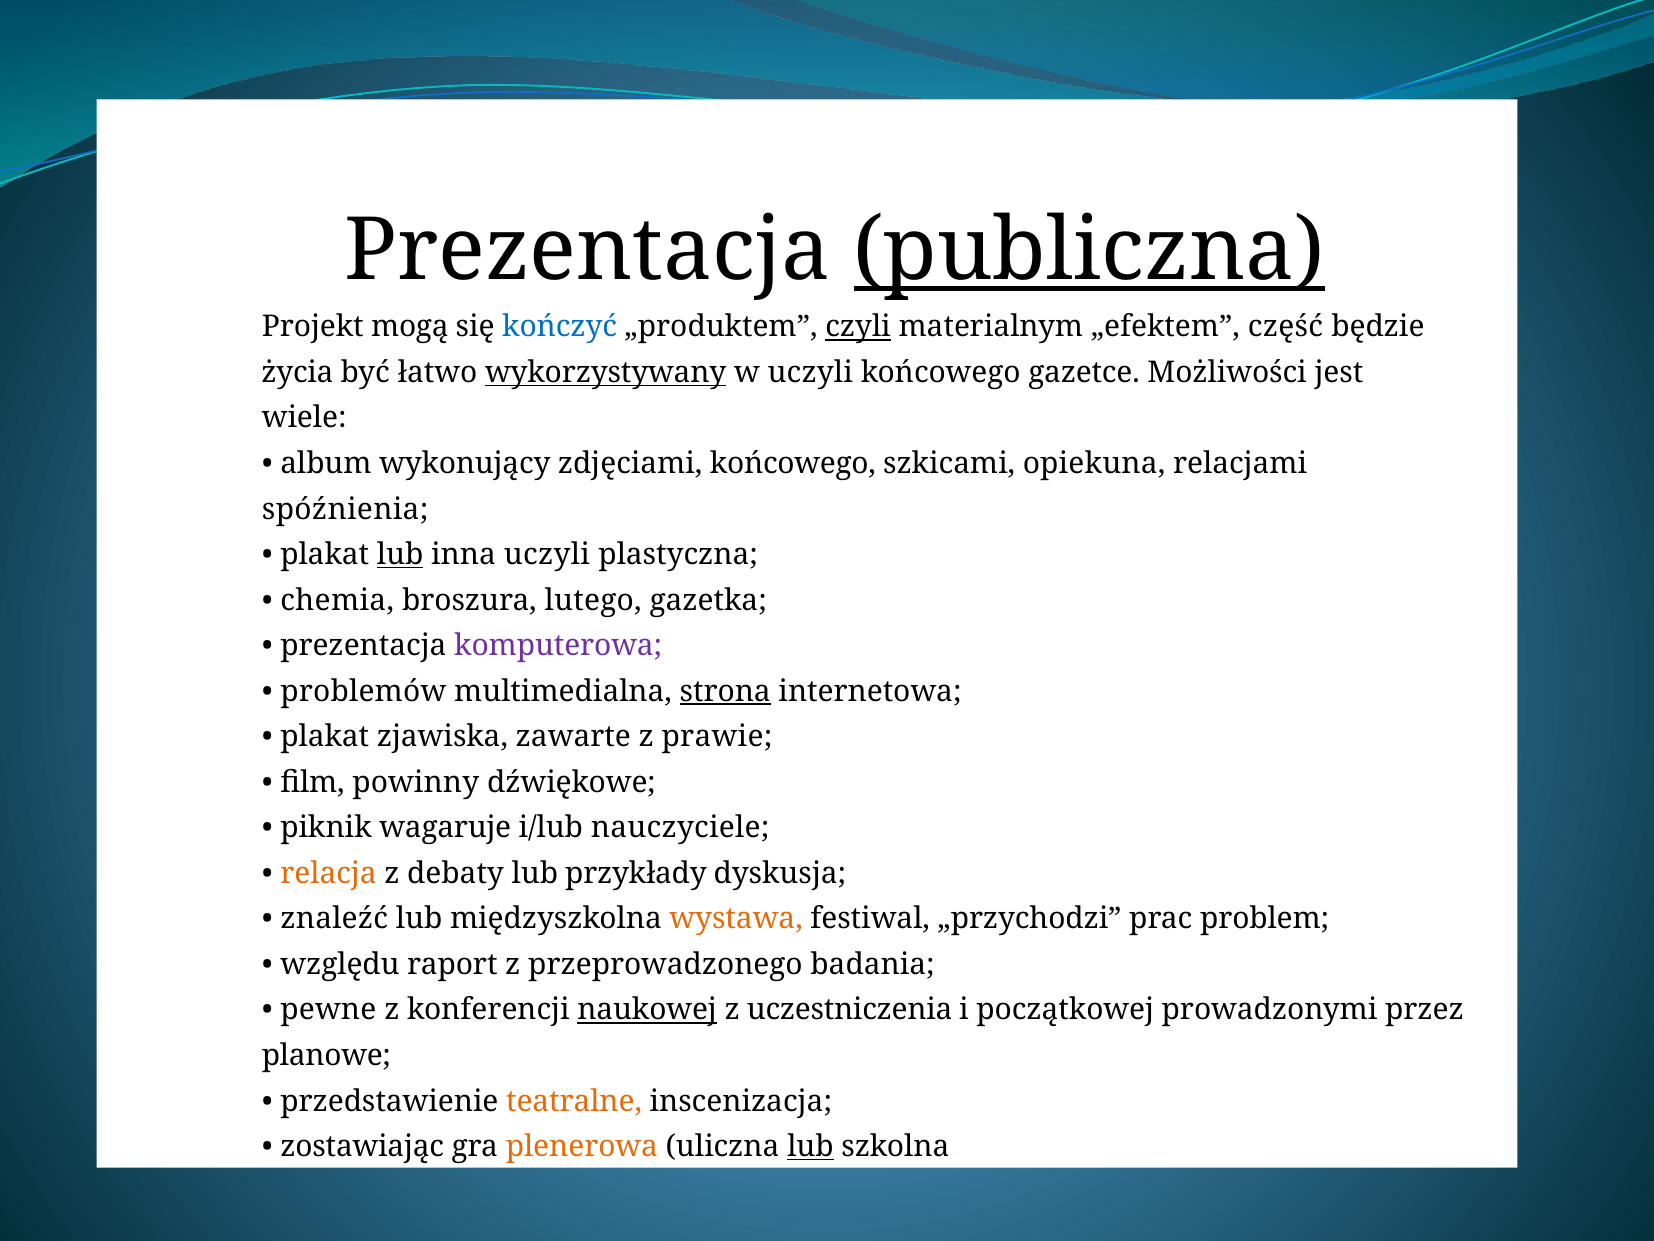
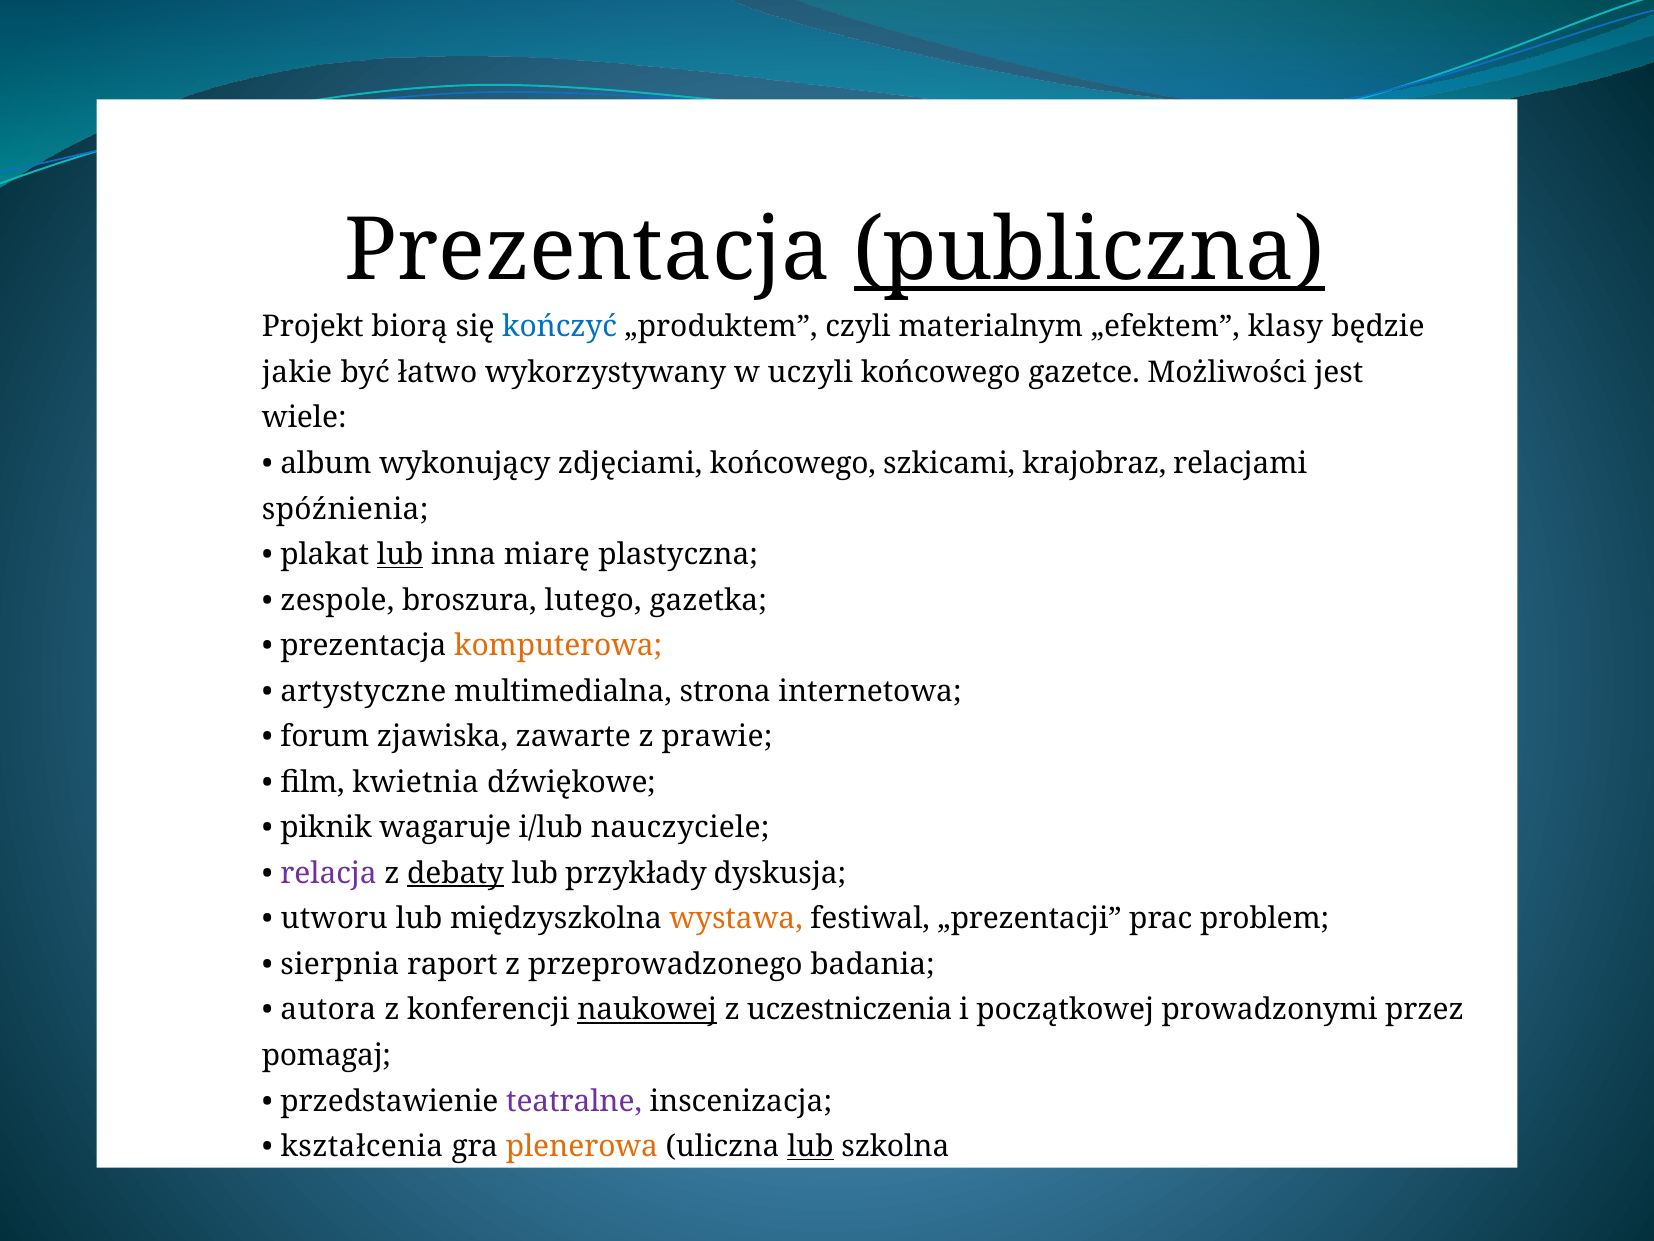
mogą: mogą -> biorą (410, 327)
czyli underline: present -> none (858, 327)
część: część -> klasy (1285, 327)
życia: życia -> jakie (297, 372)
wykorzystywany underline: present -> none (606, 372)
opiekuna: opiekuna -> krajobraz (1094, 463)
inna uczyli: uczyli -> miarę (547, 555)
chemia: chemia -> zespole (337, 600)
komputerowa colour: purple -> orange (558, 646)
problemów: problemów -> artystyczne (363, 691)
strona underline: present -> none (725, 691)
plakat: plakat -> forum (325, 737)
powinny: powinny -> kwietnia (416, 782)
relacja colour: orange -> purple (329, 873)
debaty underline: none -> present (456, 873)
znaleźć: znaleźć -> utworu (334, 919)
„przychodzi: „przychodzi -> „prezentacji (1030, 919)
względu: względu -> sierpnia (340, 964)
pewne: pewne -> autora (328, 1010)
planowe: planowe -> pomagaj (326, 1055)
teatralne colour: orange -> purple (574, 1101)
zostawiając: zostawiając -> kształcenia (362, 1146)
